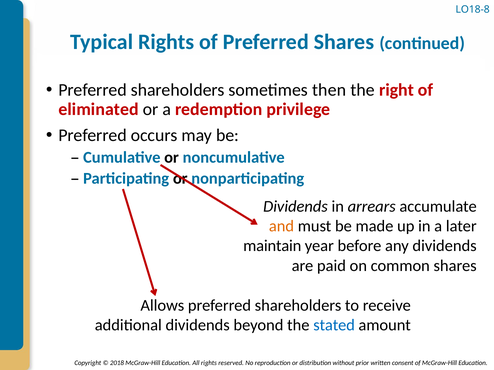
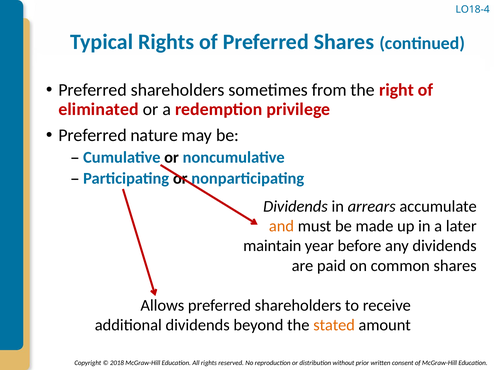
LO18-8: LO18-8 -> LO18-4 (473, 9)
then: then -> from (329, 90)
occurs: occurs -> nature (154, 136)
stated colour: blue -> orange (334, 326)
